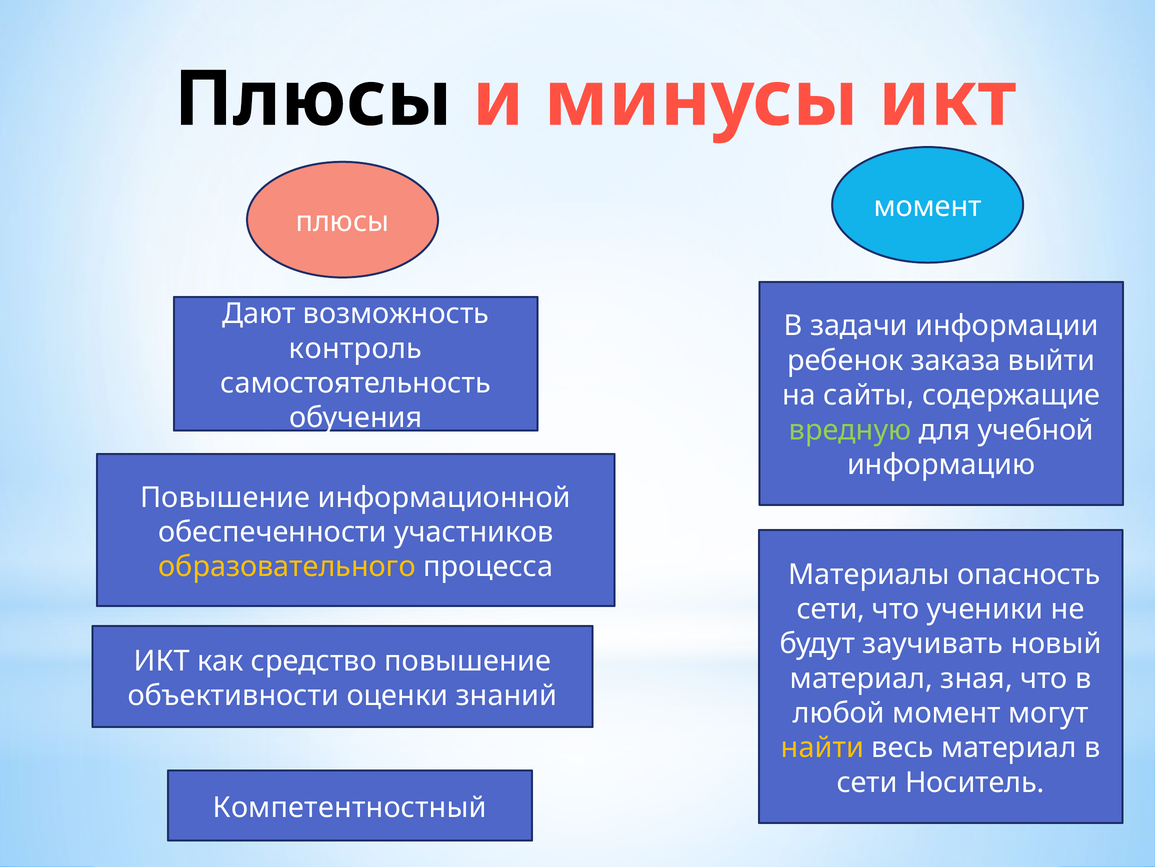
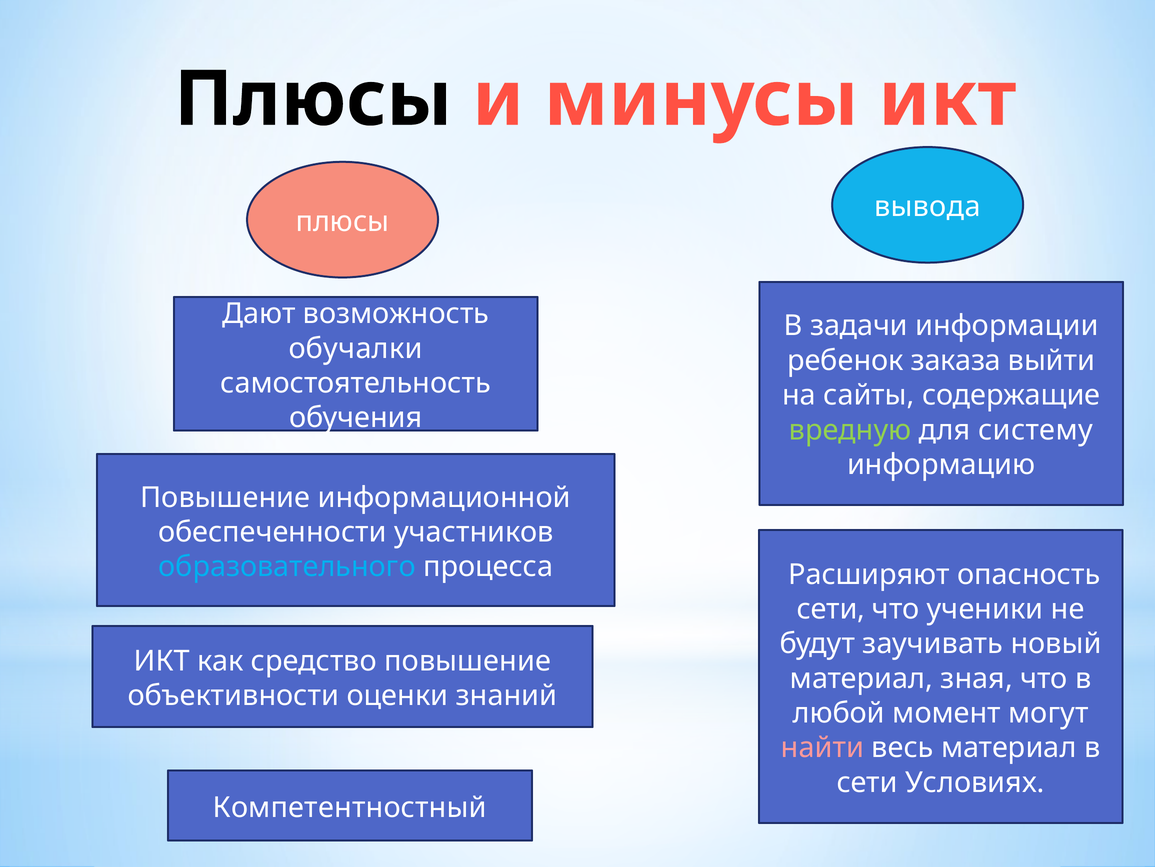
момент: момент -> вывода (927, 207)
контроль: контроль -> обучалки (356, 348)
учебной: учебной -> систему (1036, 430)
образовательного colour: yellow -> light blue (287, 566)
Материалы: Материалы -> Расширяют (869, 574)
найти colour: yellow -> pink (822, 747)
Носитель: Носитель -> Условиях (975, 782)
